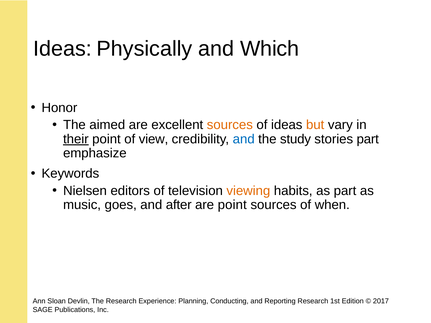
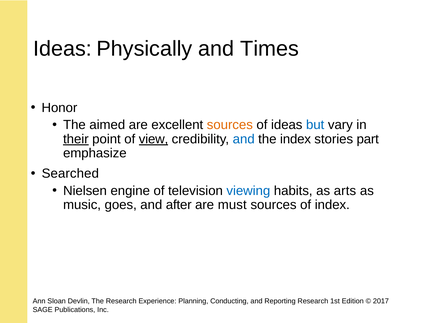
Which: Which -> Times (270, 49)
but colour: orange -> blue (315, 125)
view underline: none -> present (154, 139)
the study: study -> index (296, 139)
Keywords: Keywords -> Searched (70, 174)
editors: editors -> engine (130, 191)
viewing colour: orange -> blue (248, 191)
as part: part -> arts (345, 191)
are point: point -> must (232, 205)
of when: when -> index (332, 205)
